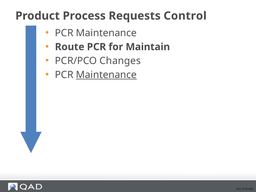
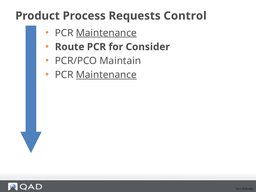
Maintenance underline: none -> present (106, 33)
Maintain: Maintain -> Consider (148, 47)
Changes: Changes -> Maintain (120, 61)
